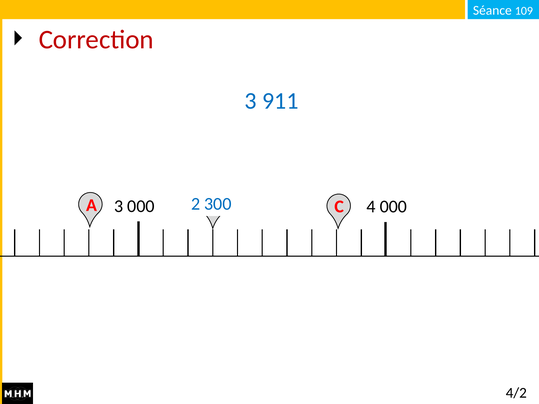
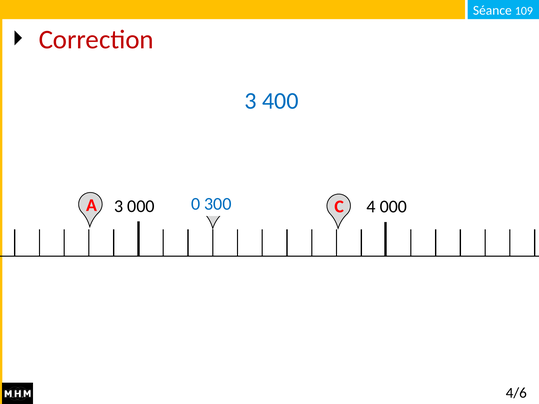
911: 911 -> 400 (280, 101)
2: 2 -> 0 (196, 204)
4/2: 4/2 -> 4/6 (516, 393)
